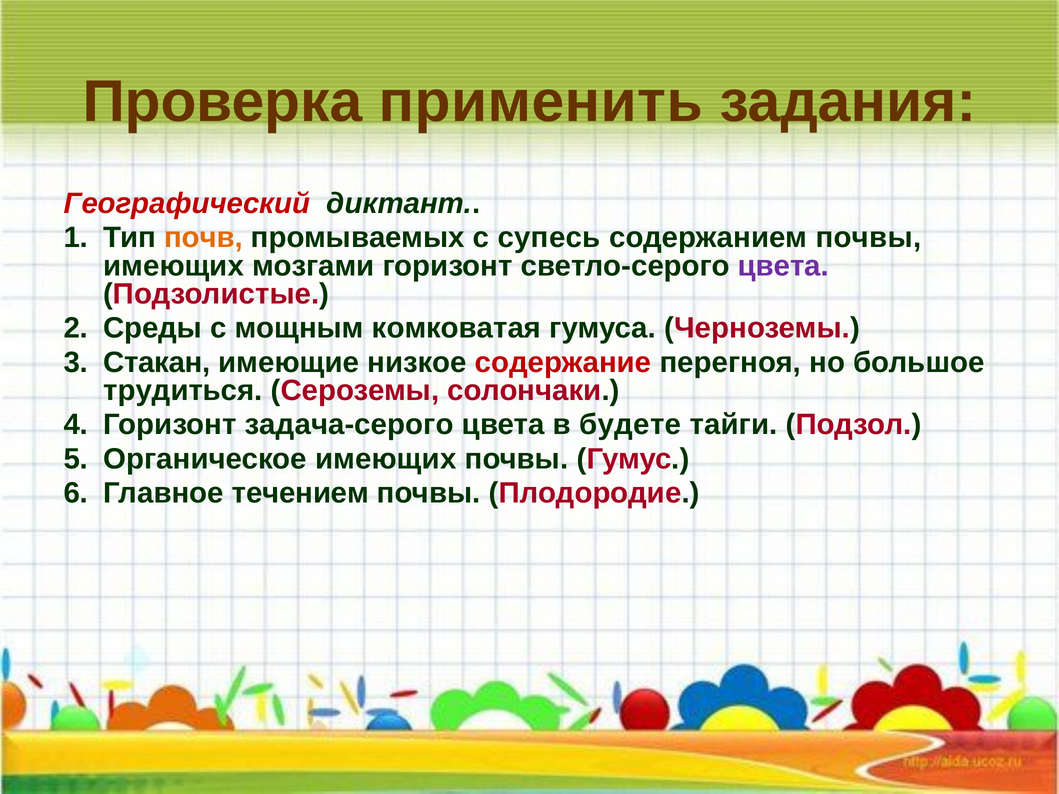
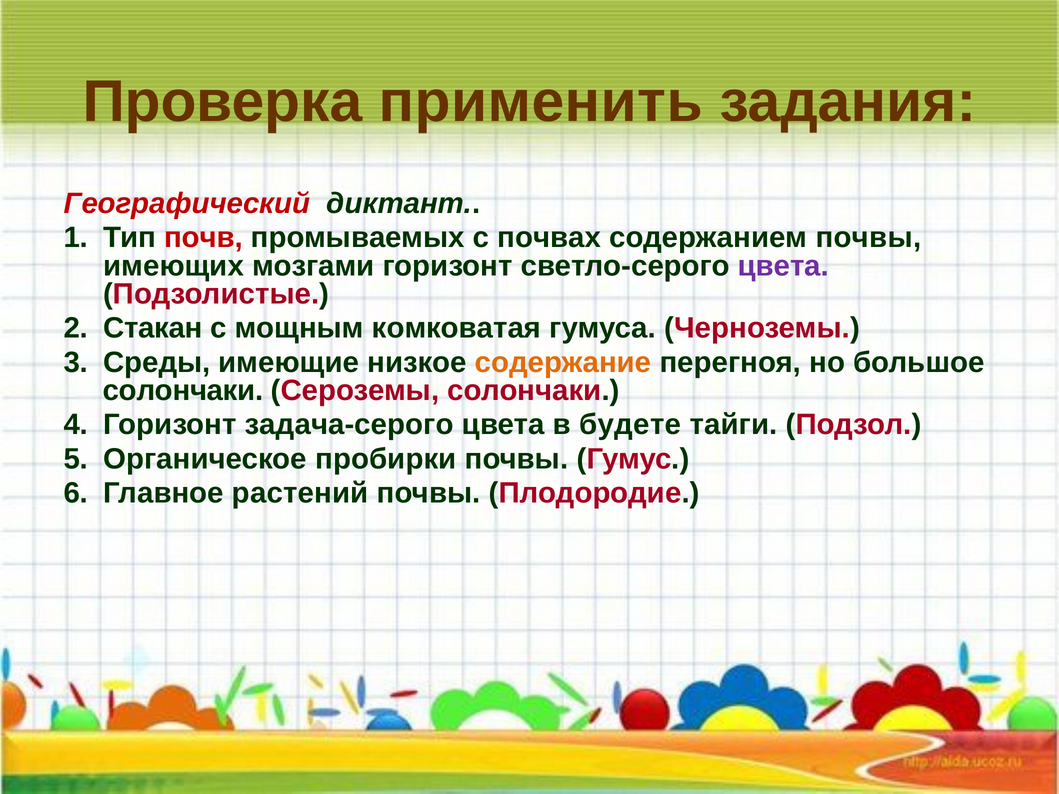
почв colour: orange -> red (203, 238)
супесь: супесь -> почвах (549, 238)
Среды: Среды -> Стакан (153, 328)
Стакан: Стакан -> Среды (157, 362)
содержание colour: red -> orange (563, 362)
трудиться: трудиться -> солончаки (183, 391)
Органическое имеющих: имеющих -> пробирки (386, 459)
течением: течением -> растений (300, 493)
